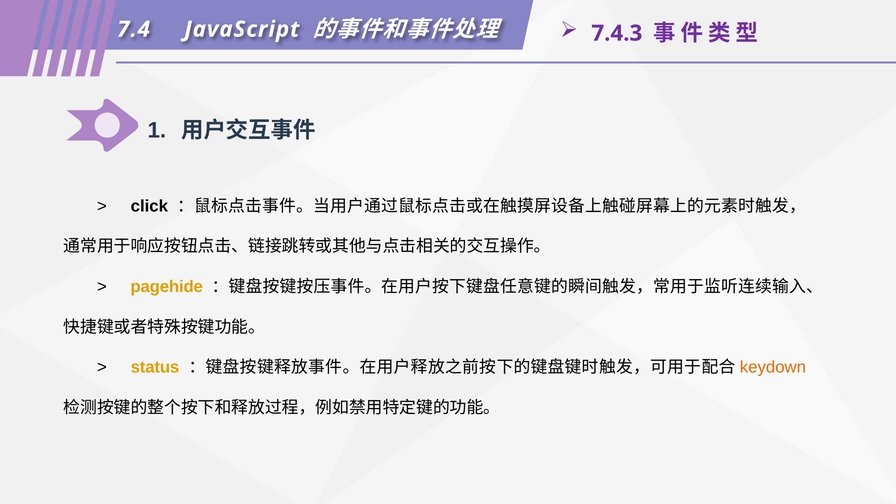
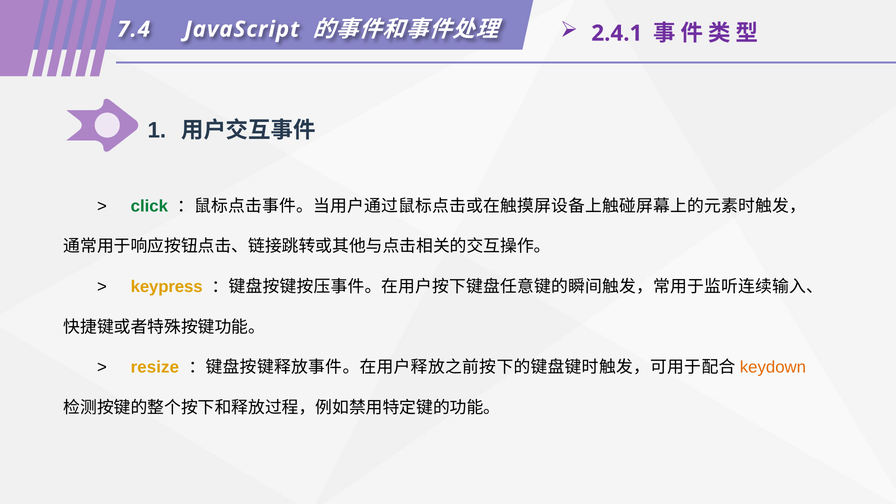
7.4.3: 7.4.3 -> 2.4.1 (617, 33)
click colour: black -> green (149, 206)
pagehide: pagehide -> keypress (167, 287)
status: status -> resize (155, 367)
